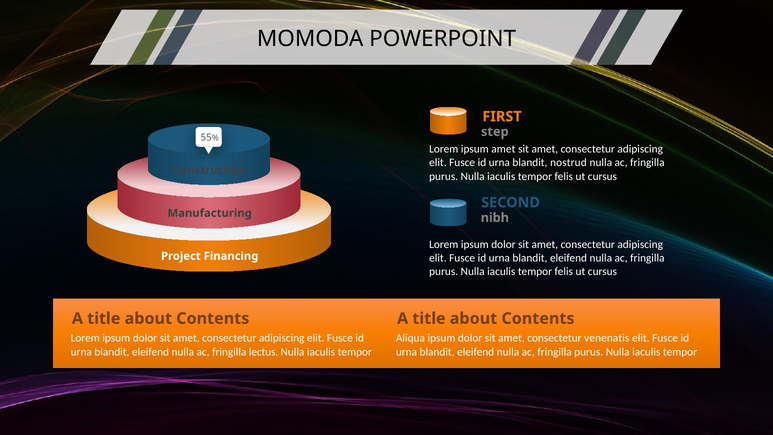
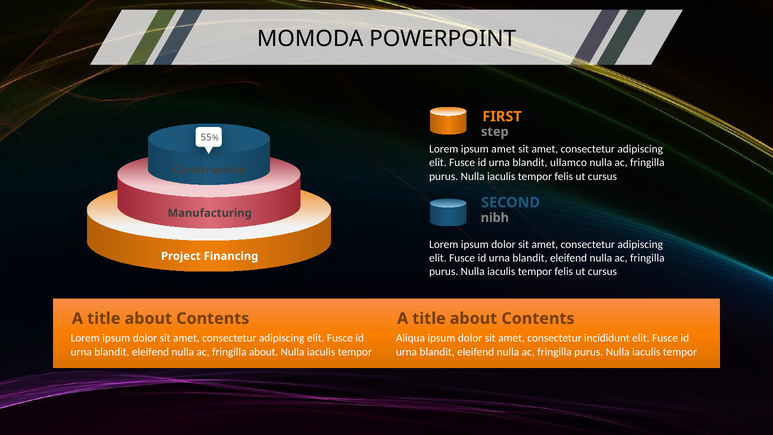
nostrud: nostrud -> ullamco (568, 163)
venenatis: venenatis -> incididunt (607, 338)
fringilla lectus: lectus -> about (264, 352)
